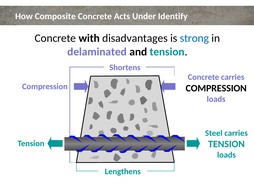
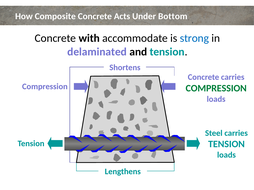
Identify: Identify -> Bottom (173, 16)
disadvantages: disadvantages -> accommodate (135, 38)
COMPRESSION colour: black -> green (216, 88)
